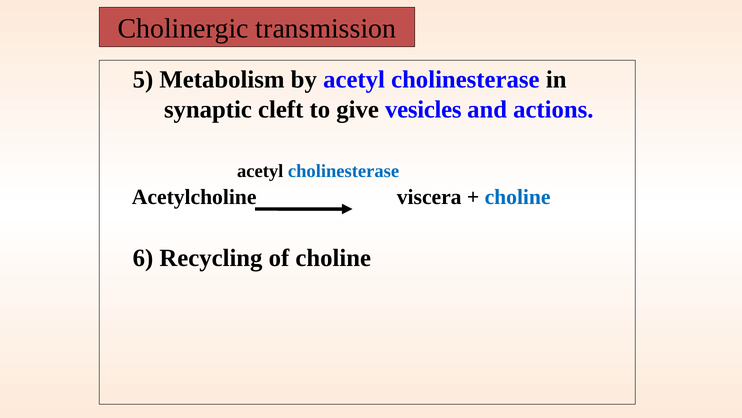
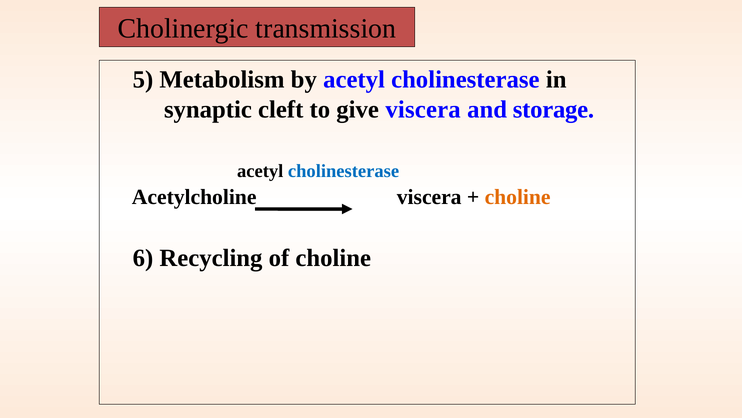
give vesicles: vesicles -> viscera (423, 109)
actions: actions -> storage (553, 109)
choline colour: blue -> orange (518, 197)
